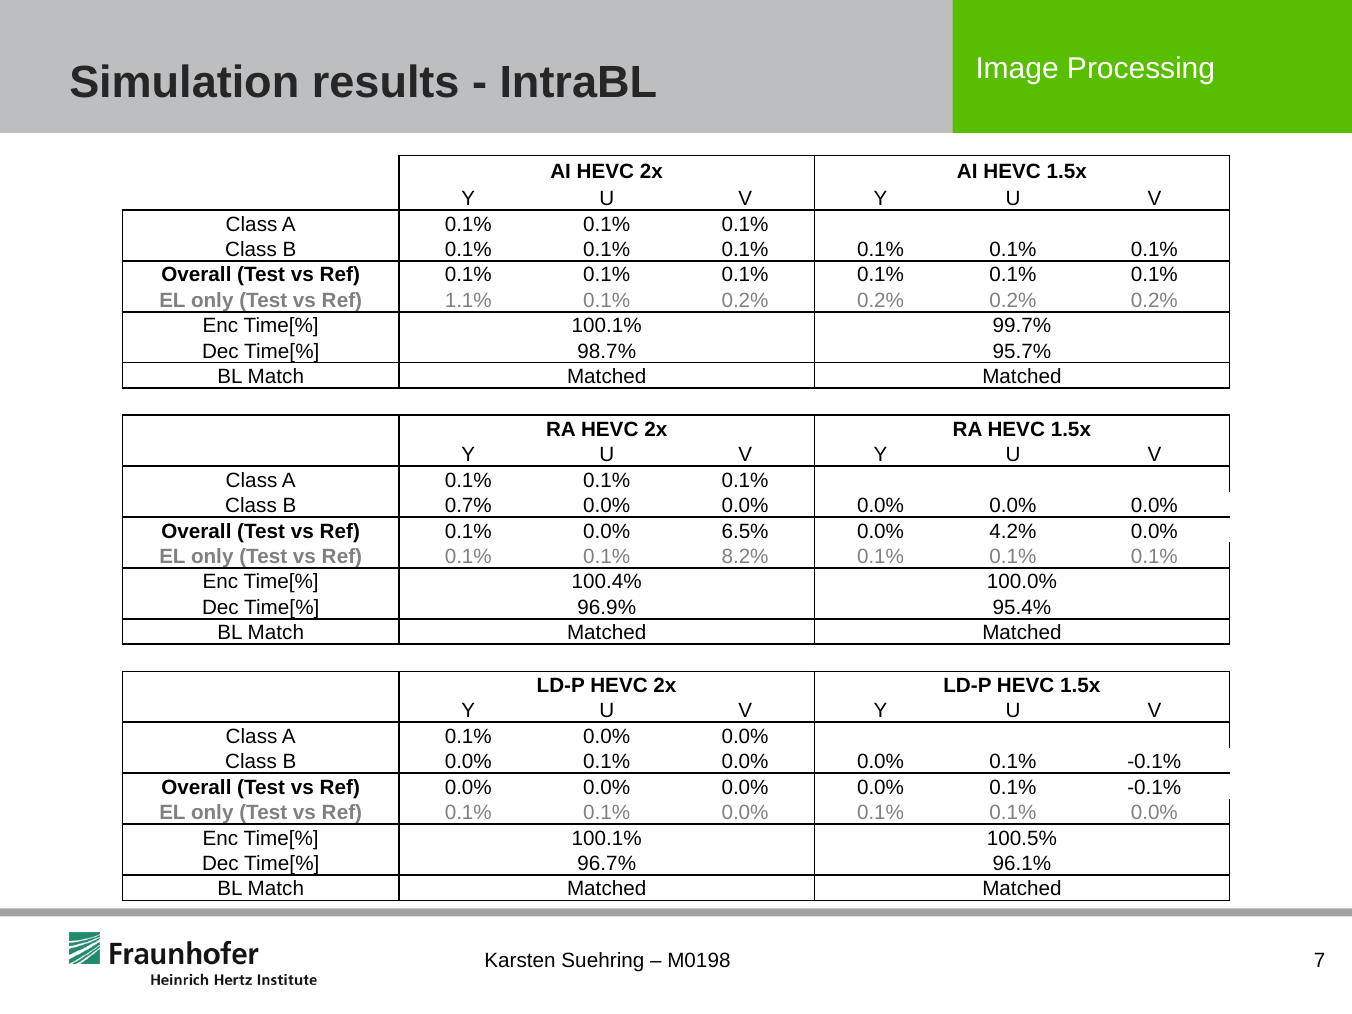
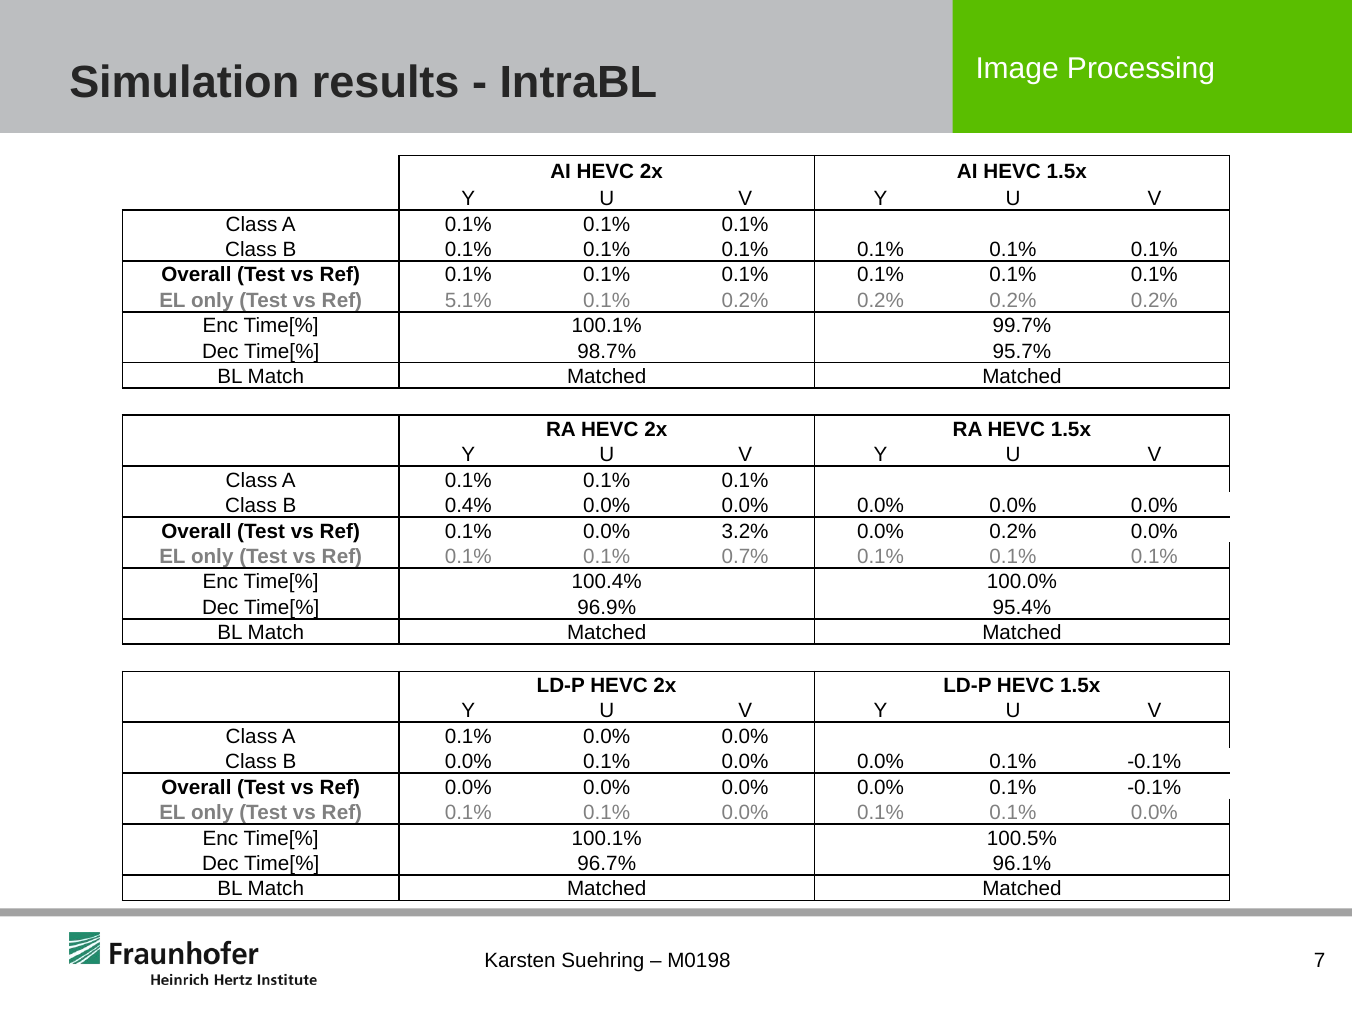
1.1%: 1.1% -> 5.1% (468, 301)
0.7%: 0.7% -> 0.4% (468, 506)
6.5%: 6.5% -> 3.2% (745, 531)
0.0% 4.2%: 4.2% -> 0.2% (1013, 531)
8.2%: 8.2% -> 0.7% (745, 557)
